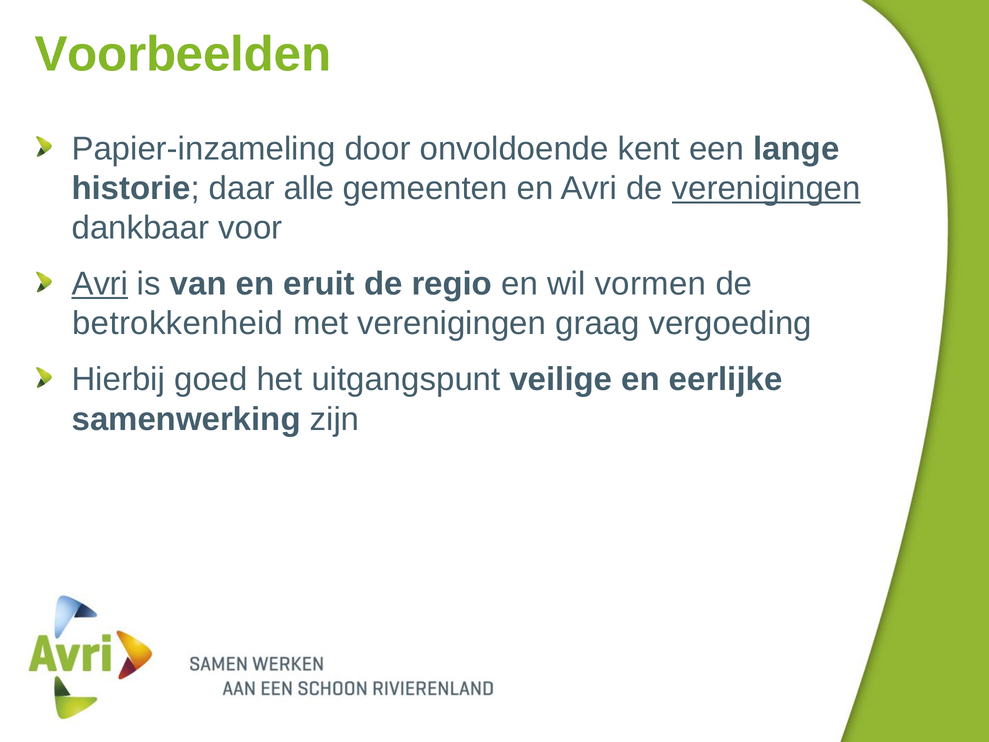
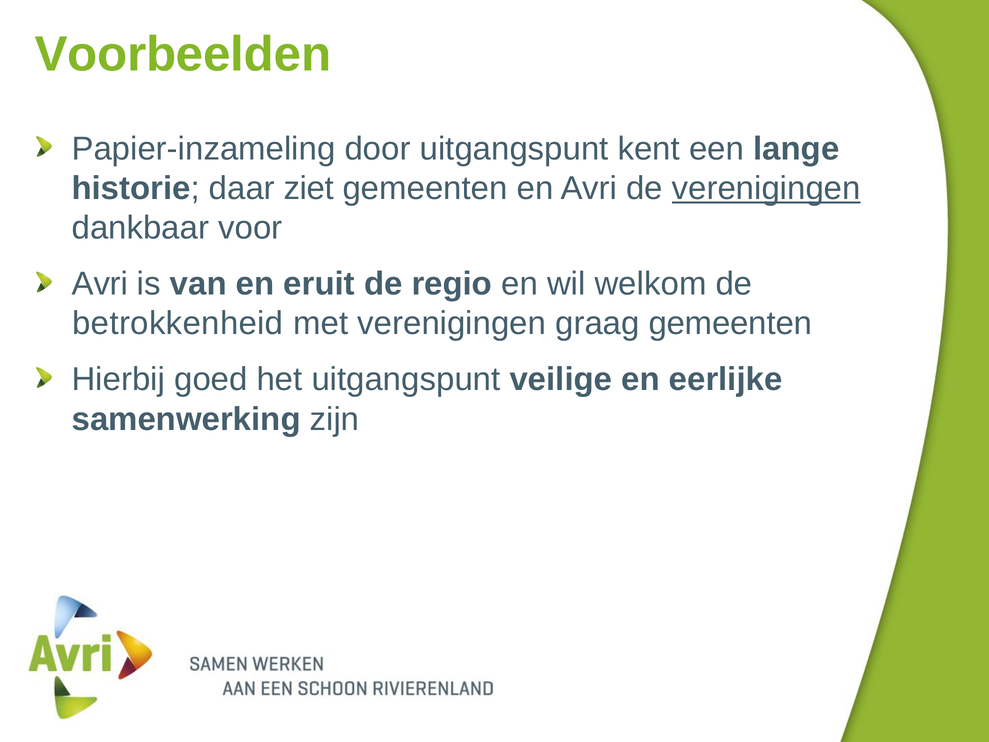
door onvoldoende: onvoldoende -> uitgangspunt (514, 149)
alle: alle -> ziet (309, 188)
Avri underline: present -> none (100, 284)
vormen: vormen -> welkom (651, 284)
graag vergoeding: vergoeding -> gemeenten (730, 323)
